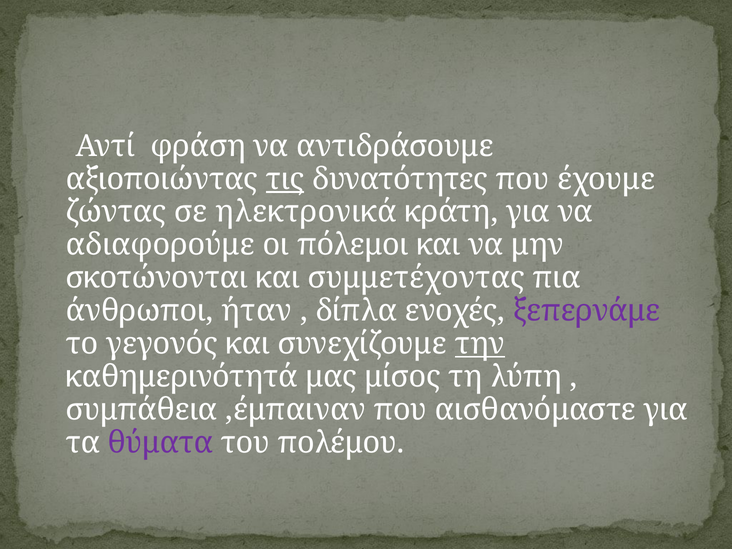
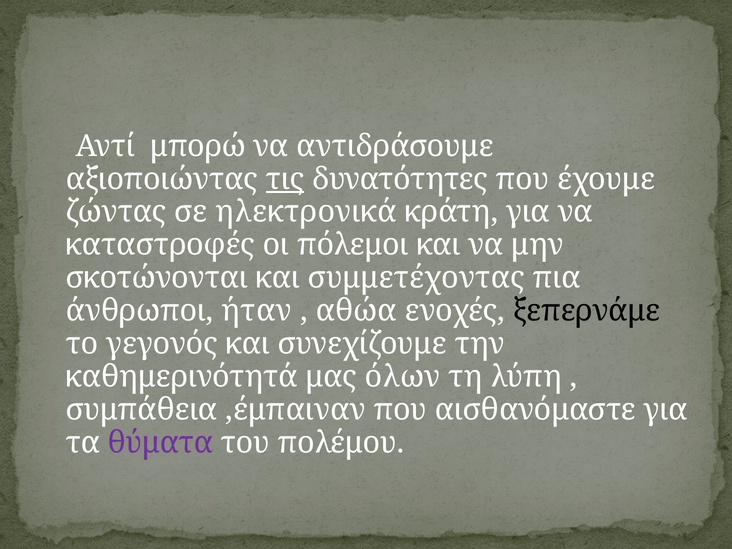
φράση: φράση -> μπορώ (198, 146)
αδιαφορούμε: αδιαφορούμε -> καταστροφές (160, 245)
δίπλα: δίπλα -> αθώα (356, 311)
ξεπερνάμε colour: purple -> black (587, 311)
την underline: present -> none (480, 344)
μίσος: μίσος -> όλων (403, 377)
